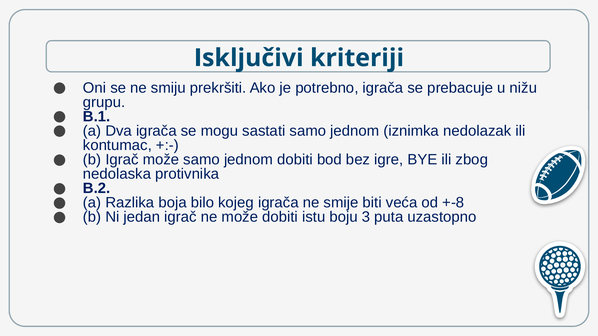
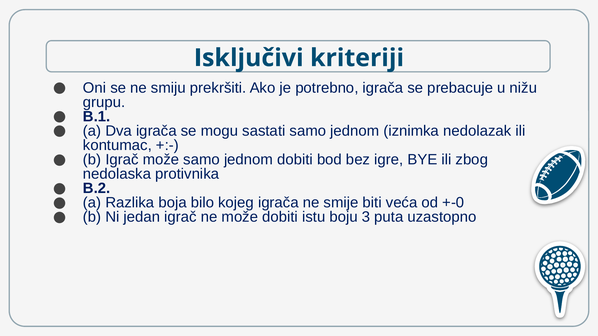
+-8: +-8 -> +-0 (453, 203)
